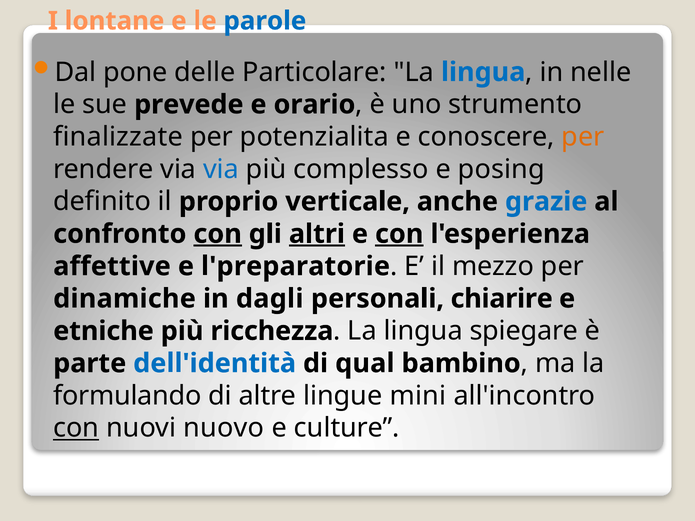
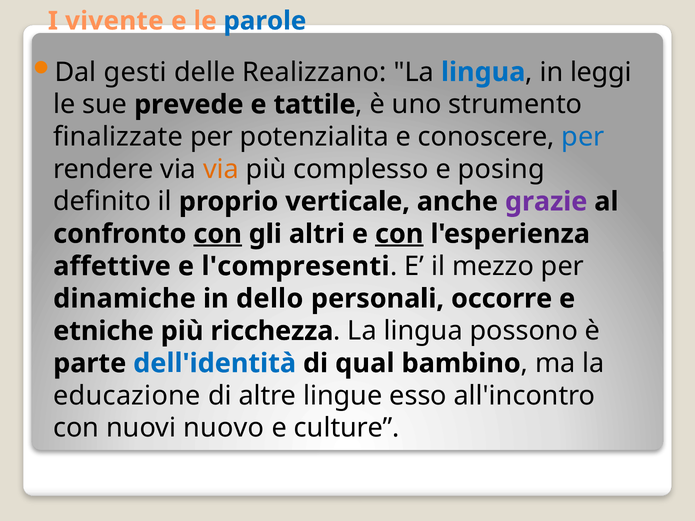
lontane: lontane -> vivente (114, 21)
pone: pone -> gesti (135, 72)
Particolare: Particolare -> Realizzano (314, 72)
nelle: nelle -> leggi (601, 72)
orario: orario -> tattile (315, 105)
per colour: orange -> blue (583, 137)
via colour: blue -> orange (221, 169)
grazie colour: blue -> purple (546, 202)
altri underline: present -> none (317, 234)
l'preparatorie: l'preparatorie -> l'compresenti (295, 266)
dagli: dagli -> dello (270, 299)
chiarire: chiarire -> occorre (502, 299)
spiegare: spiegare -> possono (524, 331)
formulando: formulando -> educazione (127, 396)
mini: mini -> esso (418, 396)
con underline: present -> none (76, 428)
